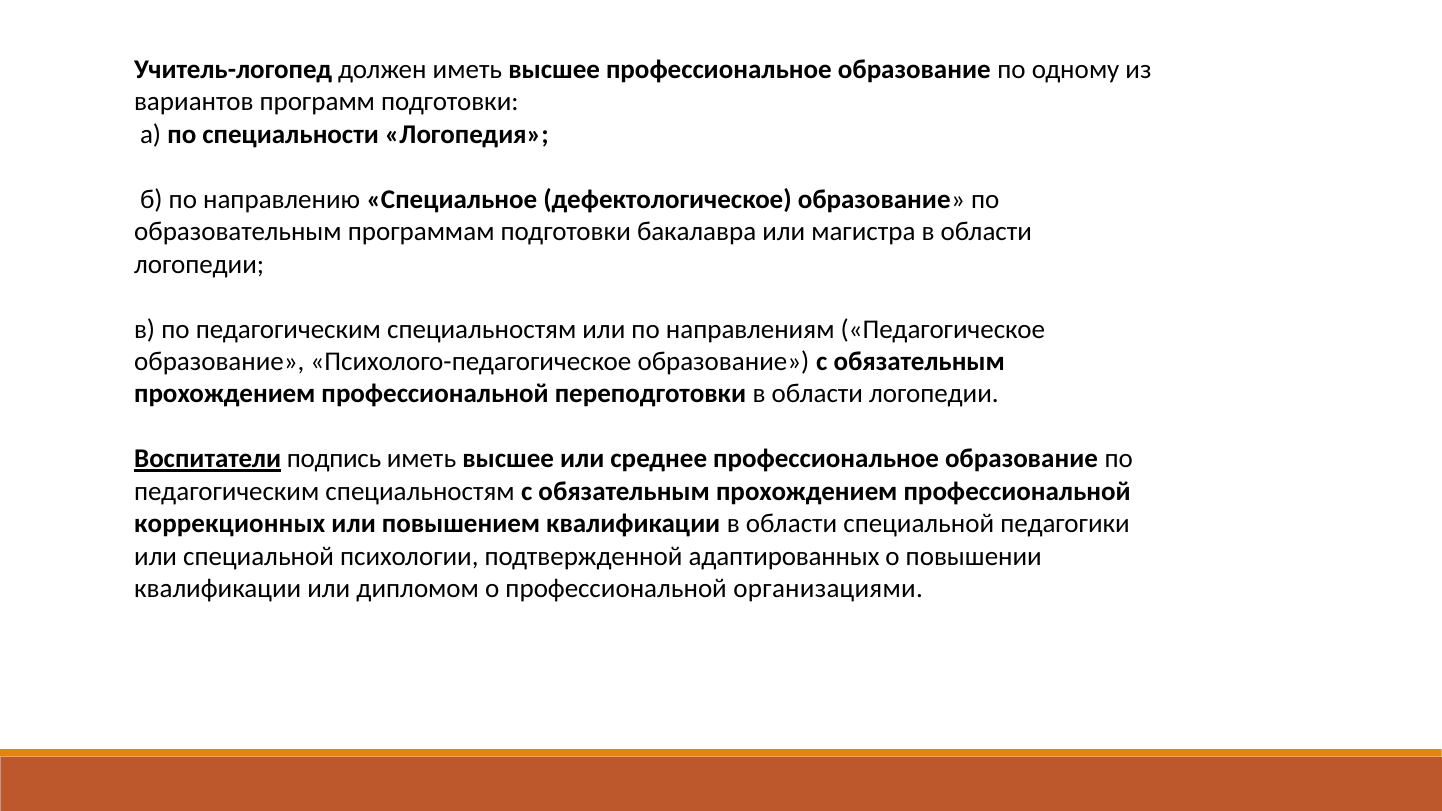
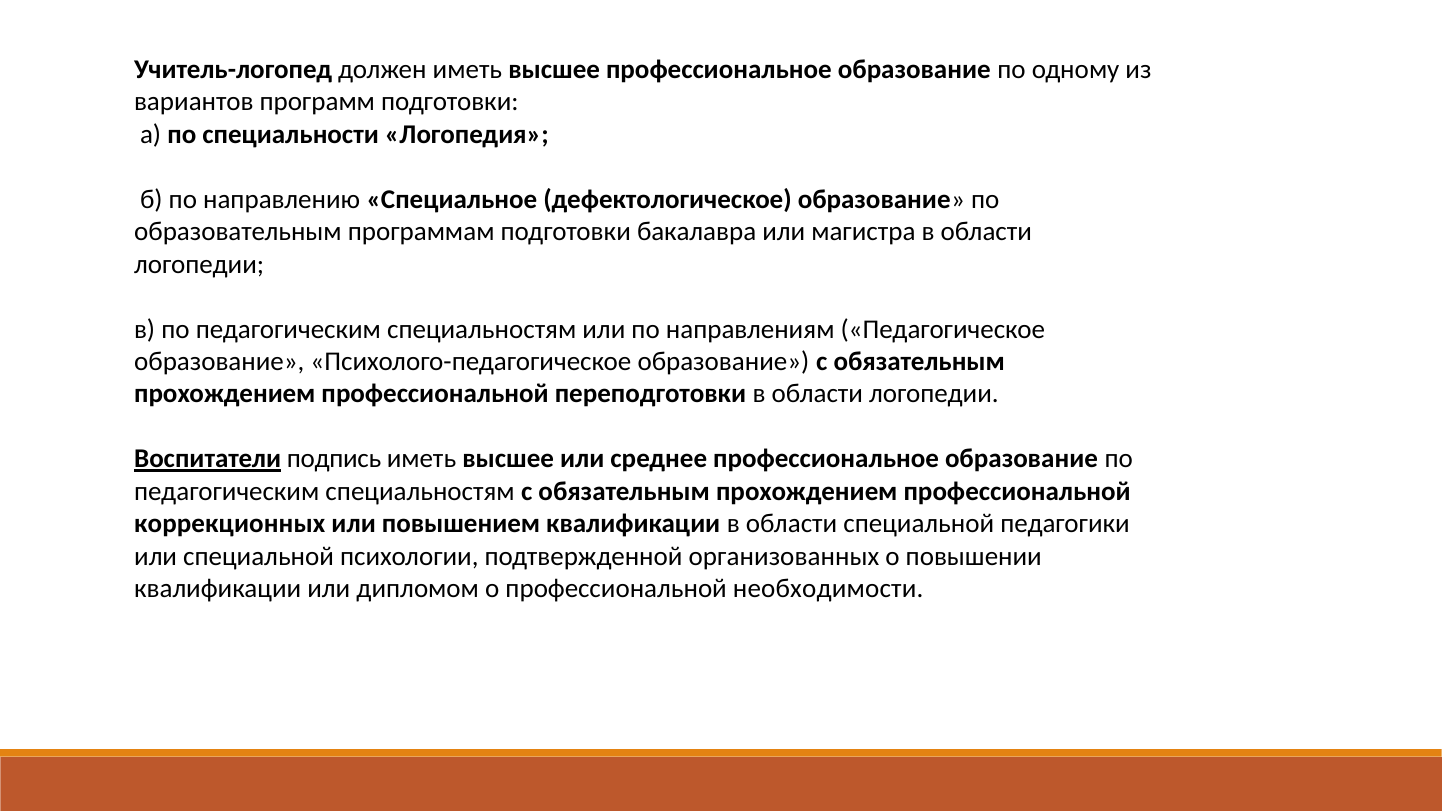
адаптированных: адаптированных -> организованных (784, 556)
организациями: организациями -> необходимости (828, 589)
